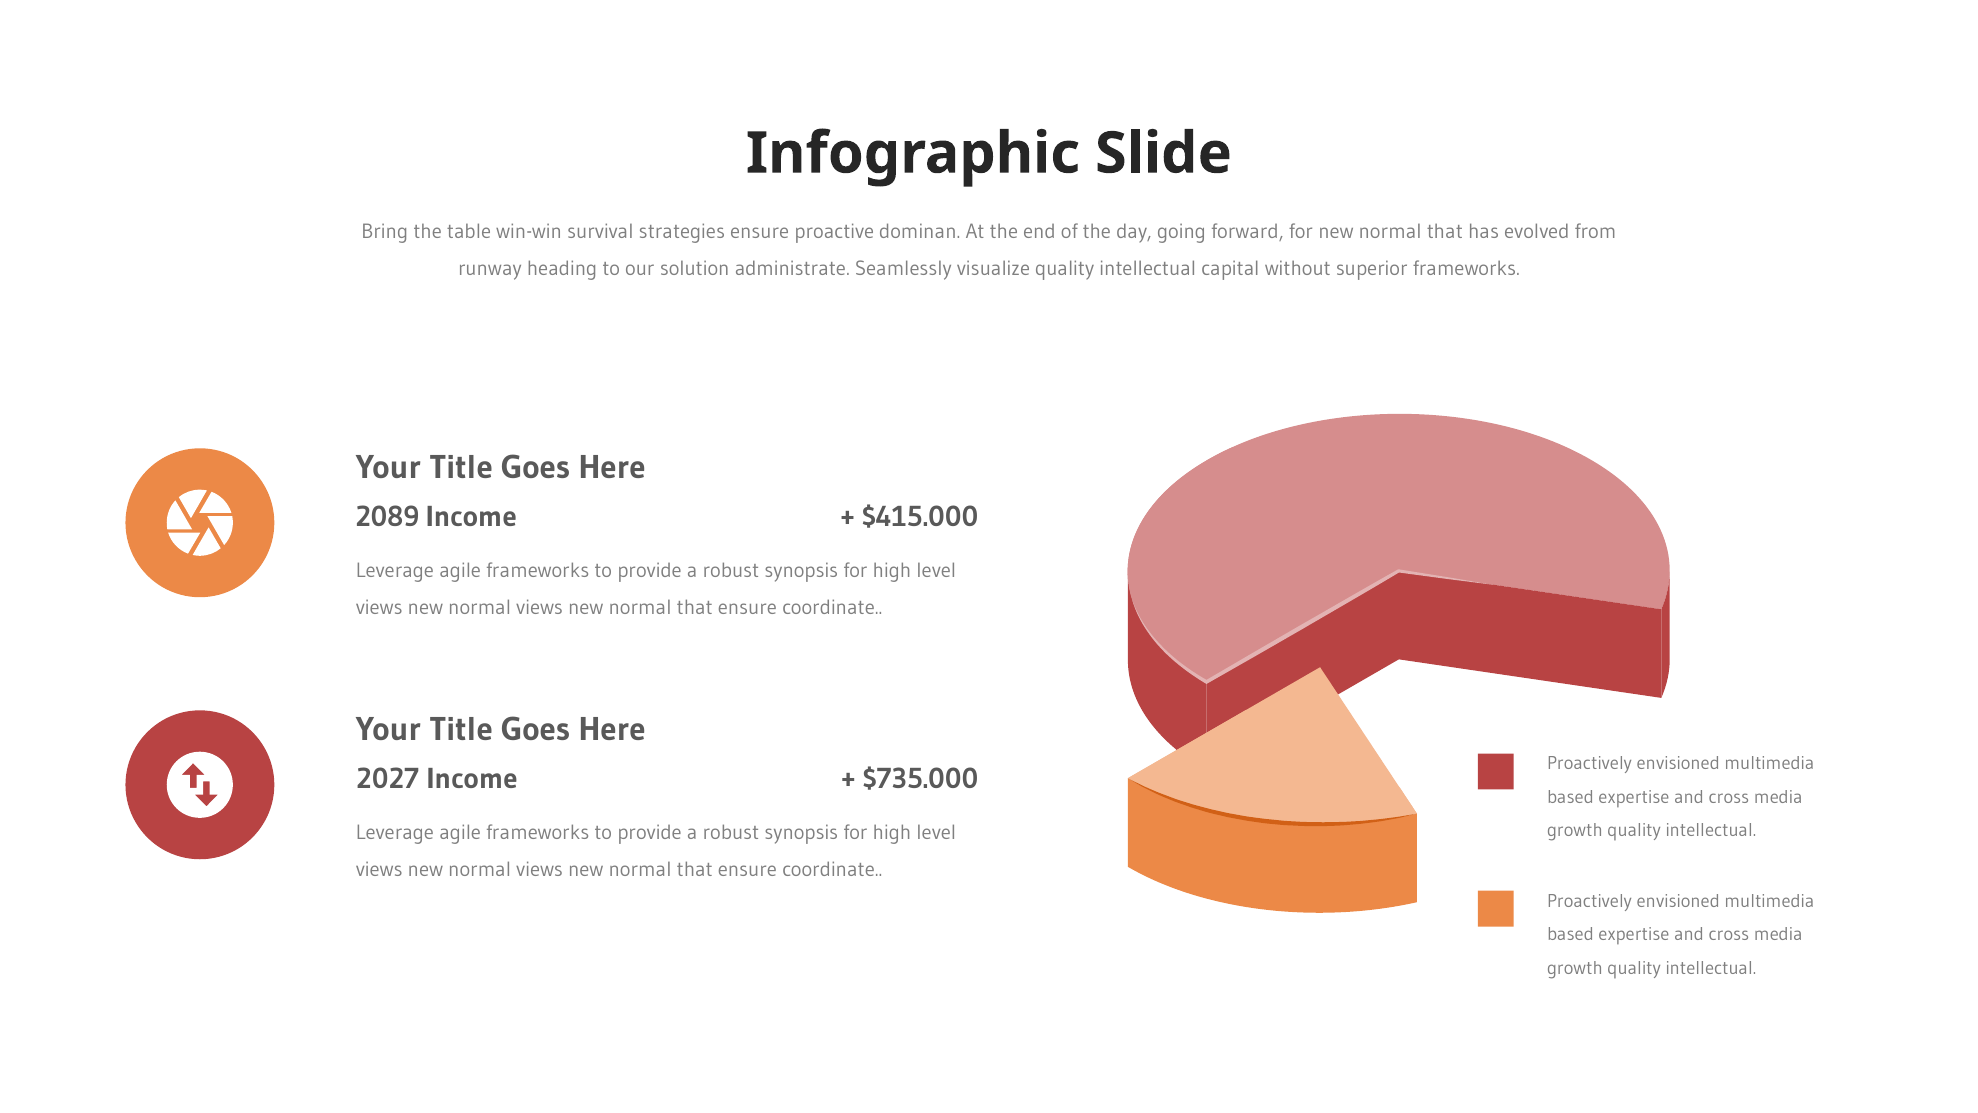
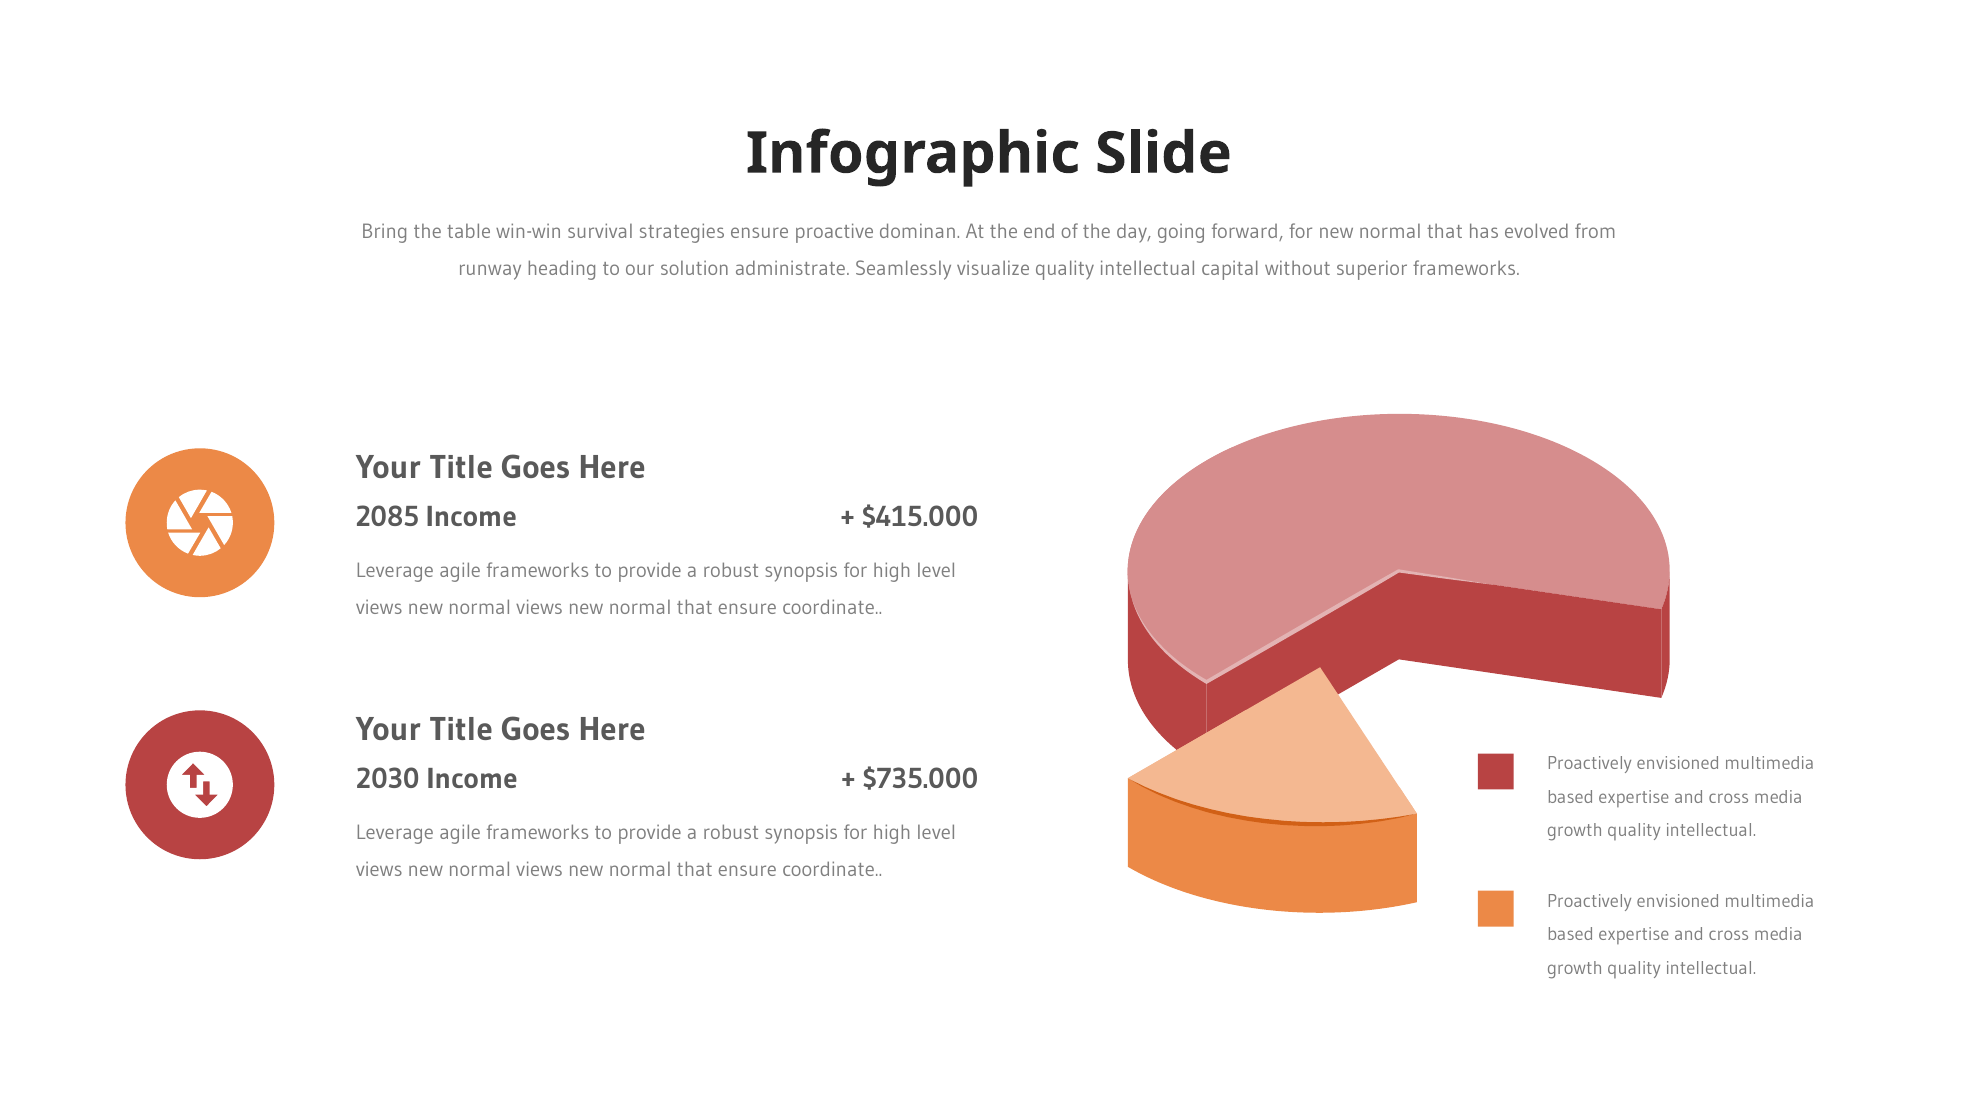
2089: 2089 -> 2085 (387, 516)
2027: 2027 -> 2030 (388, 778)
